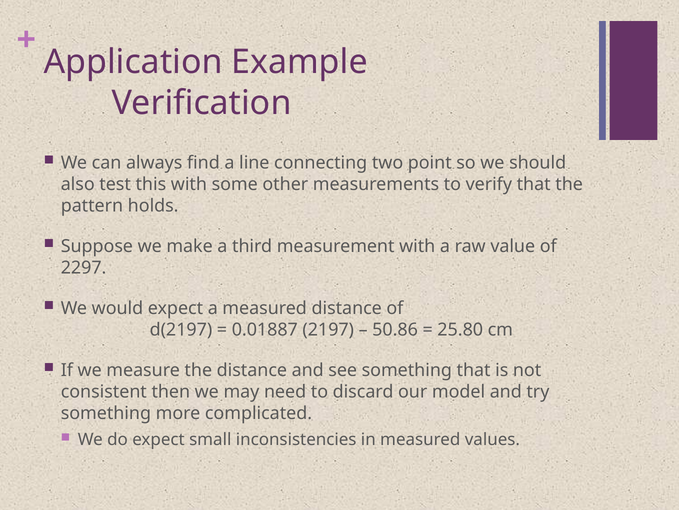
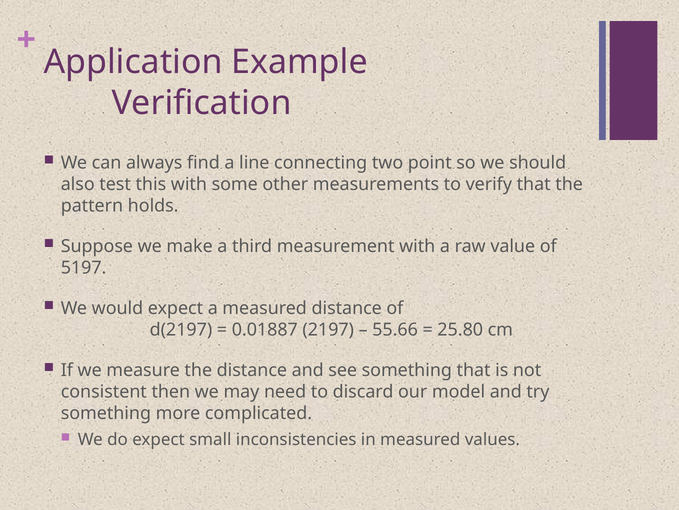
2297: 2297 -> 5197 (84, 267)
50.86: 50.86 -> 55.66 (395, 329)
